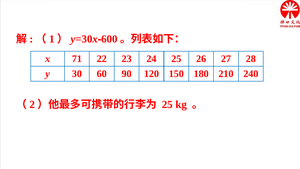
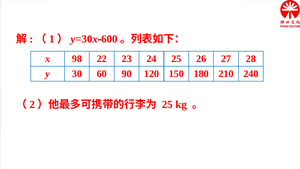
71: 71 -> 98 (77, 59)
